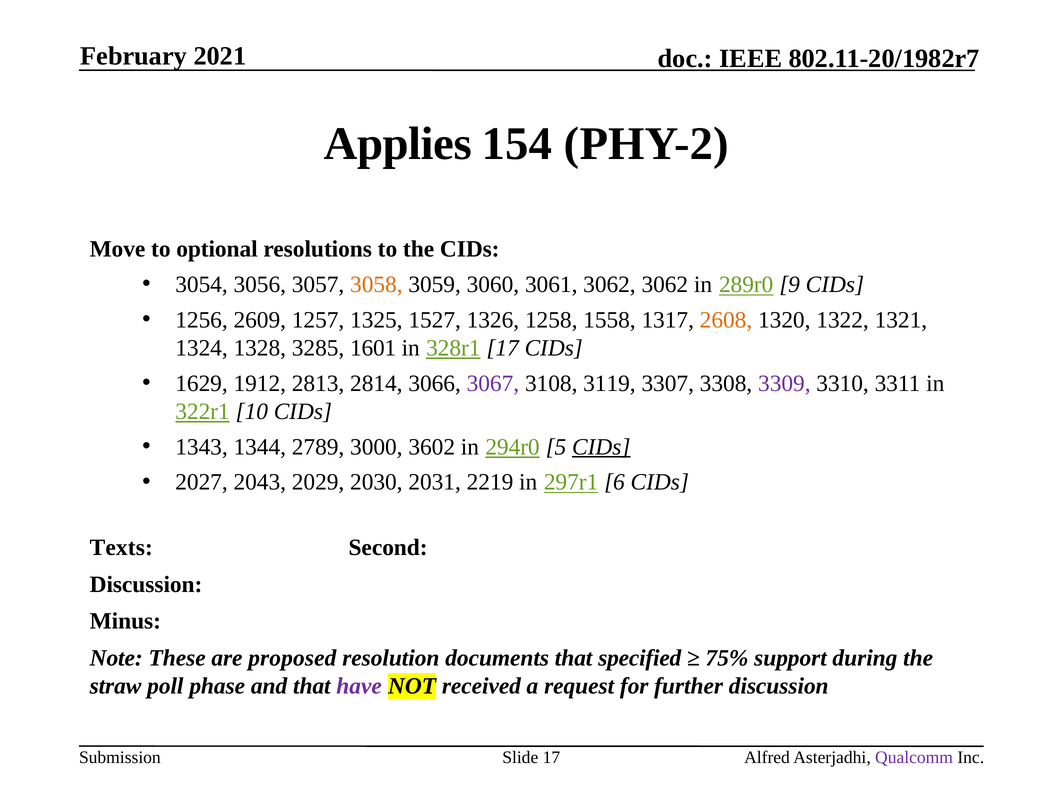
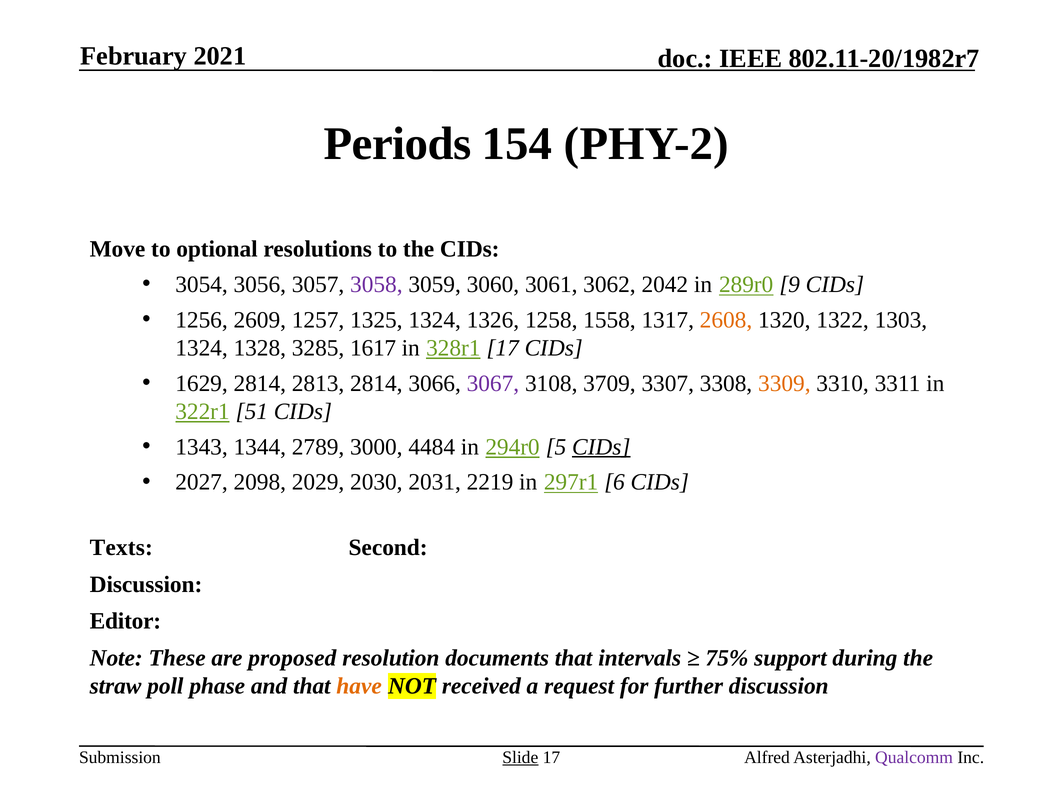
Applies: Applies -> Periods (398, 144)
3058 colour: orange -> purple (376, 285)
3062 3062: 3062 -> 2042 (665, 285)
1325 1527: 1527 -> 1324 (435, 320)
1321: 1321 -> 1303 (901, 320)
1601: 1601 -> 1617 (373, 348)
1629 1912: 1912 -> 2814 (260, 384)
3119: 3119 -> 3709 (609, 384)
3309 colour: purple -> orange (784, 384)
10: 10 -> 51 (252, 412)
3602: 3602 -> 4484 (432, 447)
2043: 2043 -> 2098 (260, 483)
Minus: Minus -> Editor (125, 622)
specified: specified -> intervals (640, 658)
have colour: purple -> orange (359, 687)
Slide underline: none -> present (520, 758)
